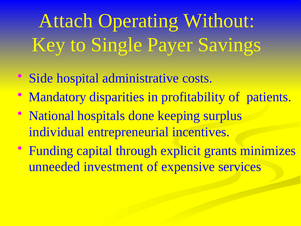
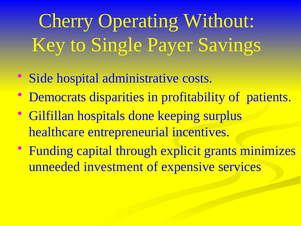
Attach: Attach -> Cherry (66, 21)
Mandatory: Mandatory -> Democrats (57, 97)
National: National -> Gilfillan (51, 116)
individual: individual -> healthcare (57, 132)
